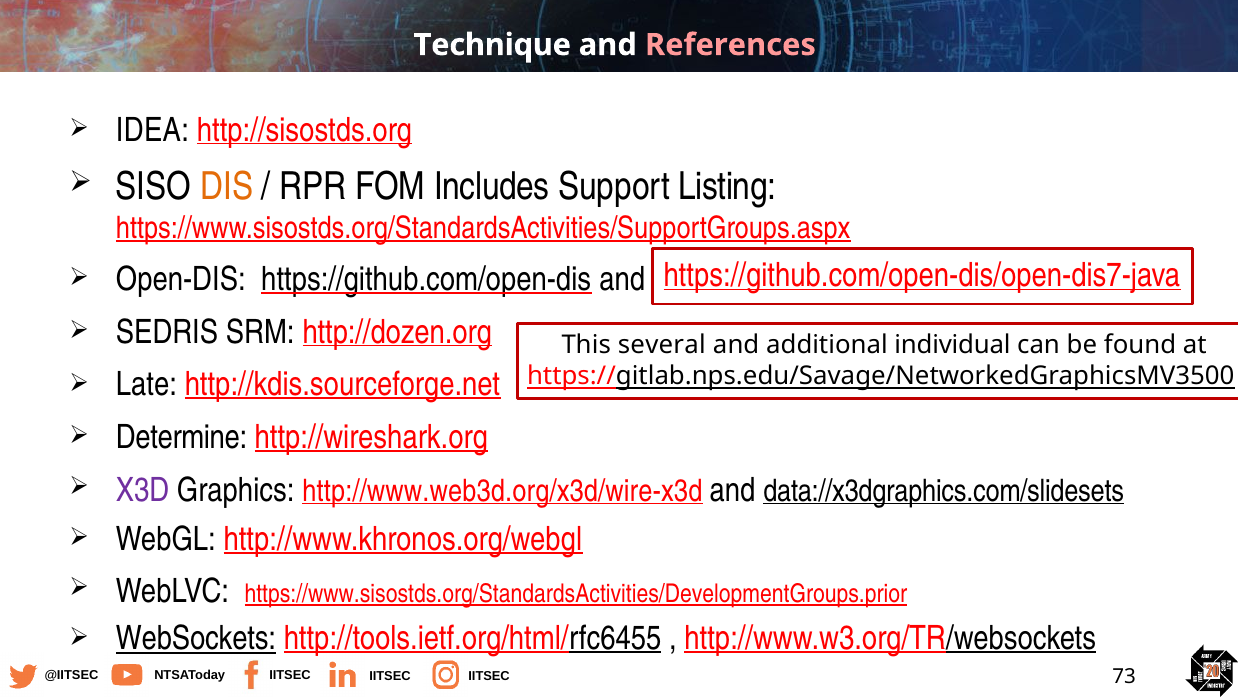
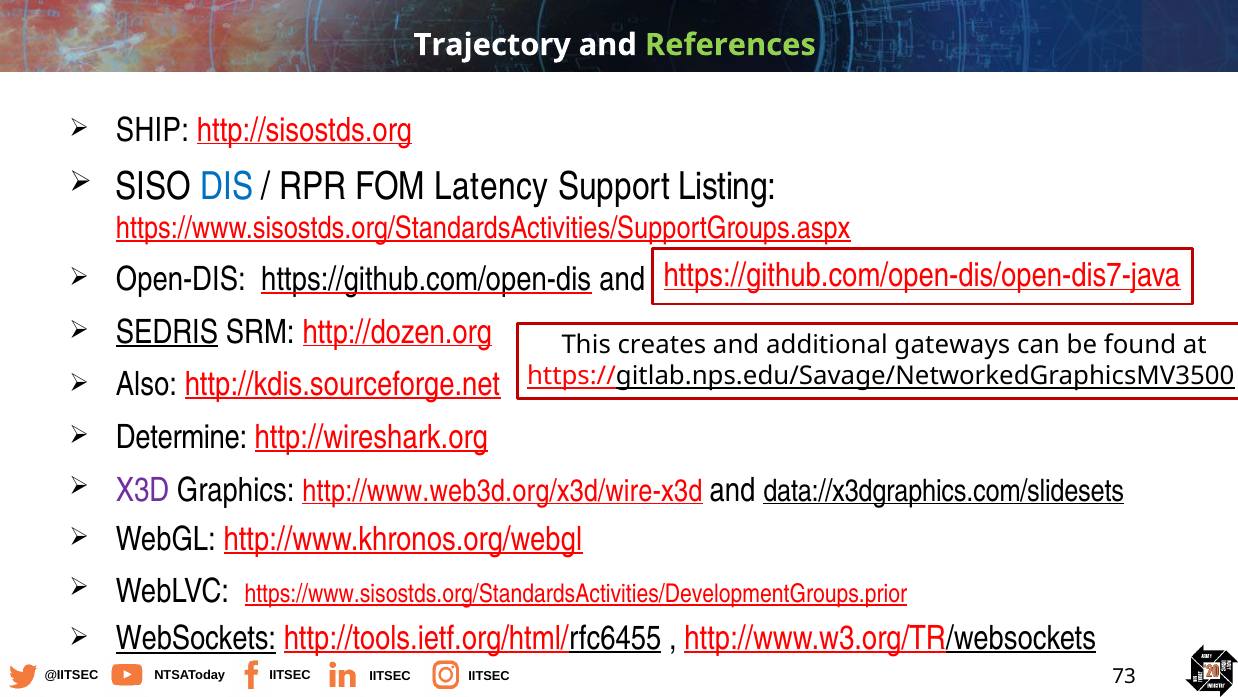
Technique: Technique -> Trajectory (492, 45)
References colour: pink -> light green (730, 45)
IDEA: IDEA -> SHIP (152, 130)
DIS colour: orange -> blue (227, 187)
Includes: Includes -> Latency (492, 187)
SEDRIS underline: none -> present (167, 332)
several: several -> creates (662, 345)
individual: individual -> gateways (952, 345)
Late: Late -> Also (146, 384)
